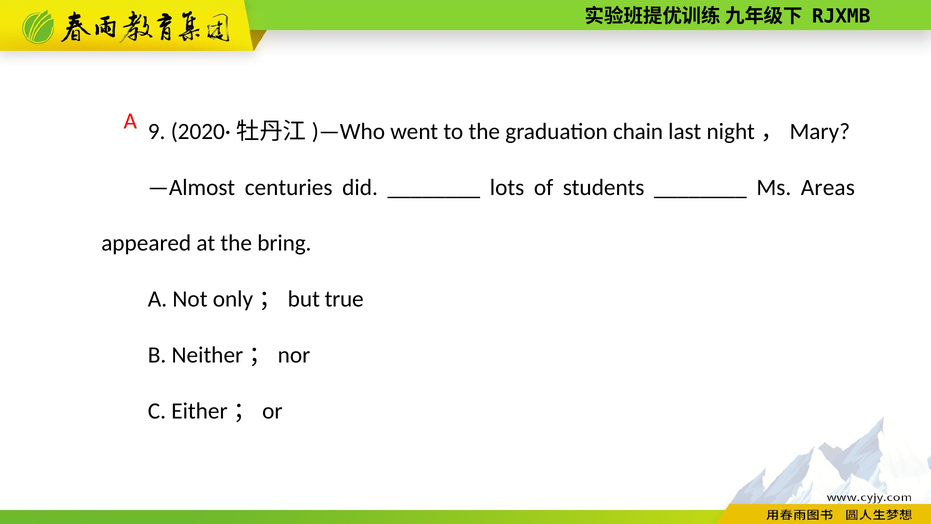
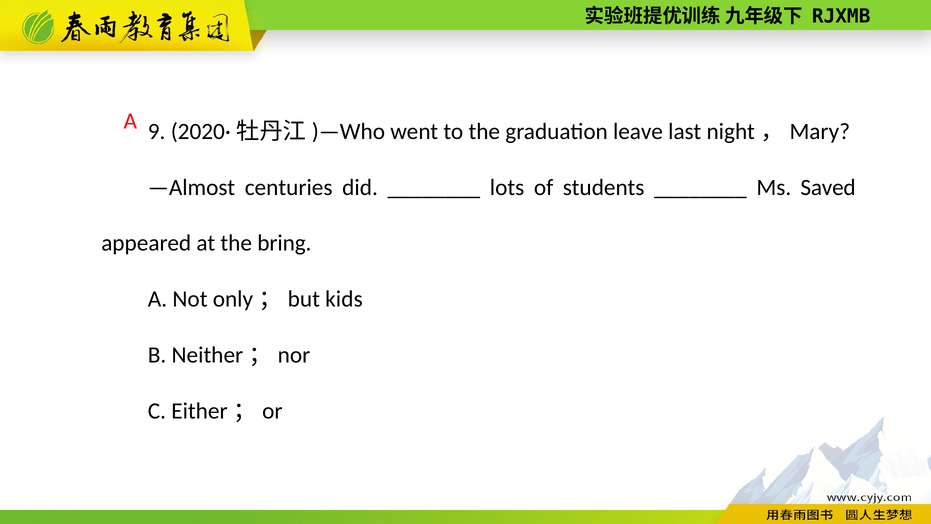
chain: chain -> leave (638, 131)
Areas: Areas -> Saved (828, 187)
true: true -> kids (344, 299)
